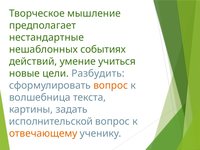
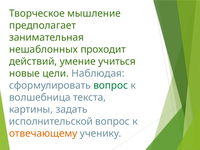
нестандартные: нестандартные -> занимательная (46, 37)
событиях: событиях -> проходит (103, 49)
Разбудить: Разбудить -> Наблюдая (98, 73)
вопрос colour: orange -> green (111, 85)
